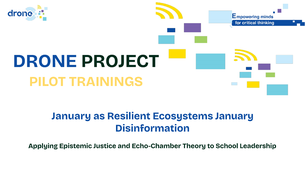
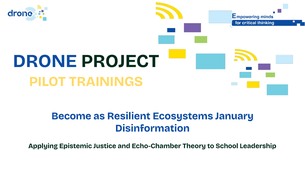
January: January -> Become (71, 116)
